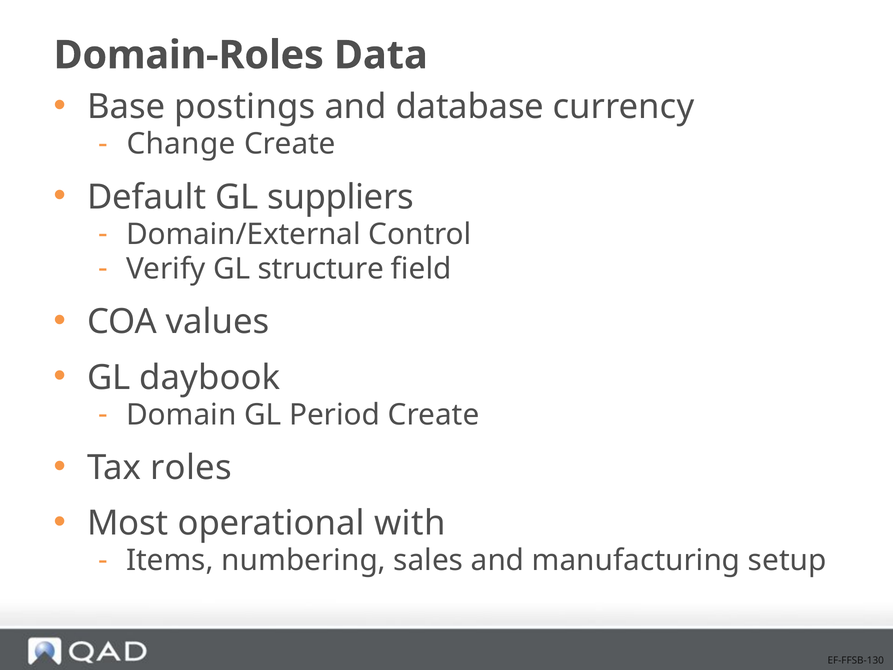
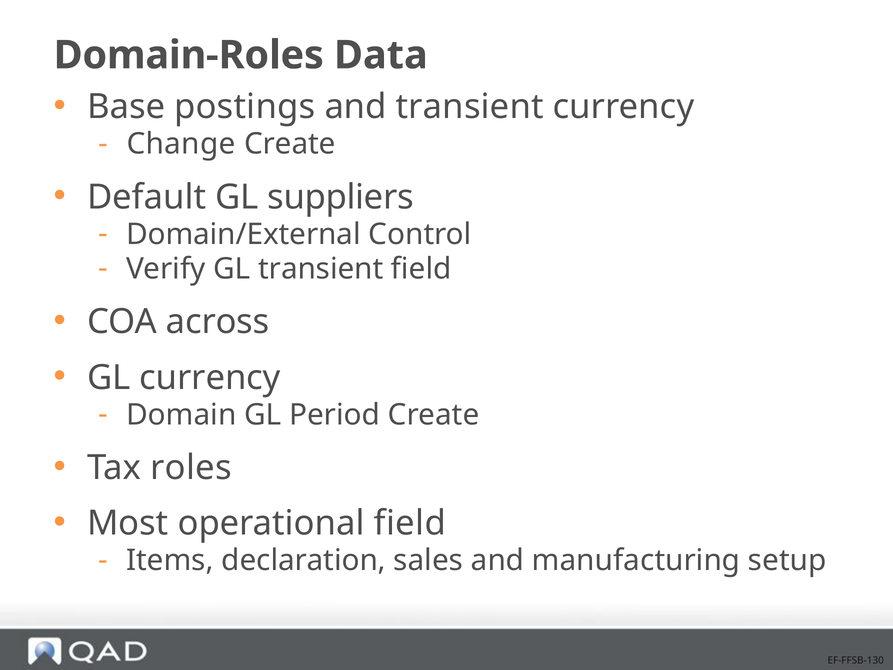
and database: database -> transient (470, 107)
GL structure: structure -> transient (321, 269)
values: values -> across (218, 322)
GL daybook: daybook -> currency (210, 377)
operational with: with -> field (410, 523)
numbering: numbering -> declaration (304, 560)
